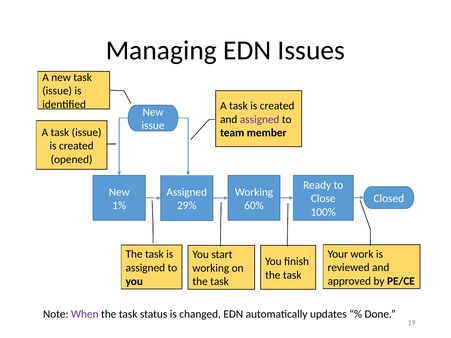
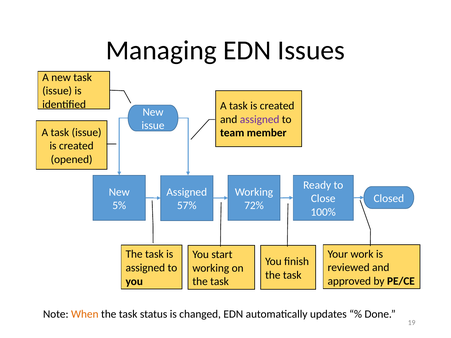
1%: 1% -> 5% (119, 206)
60%: 60% -> 72% (254, 206)
29%: 29% -> 57% (187, 206)
When colour: purple -> orange (85, 314)
